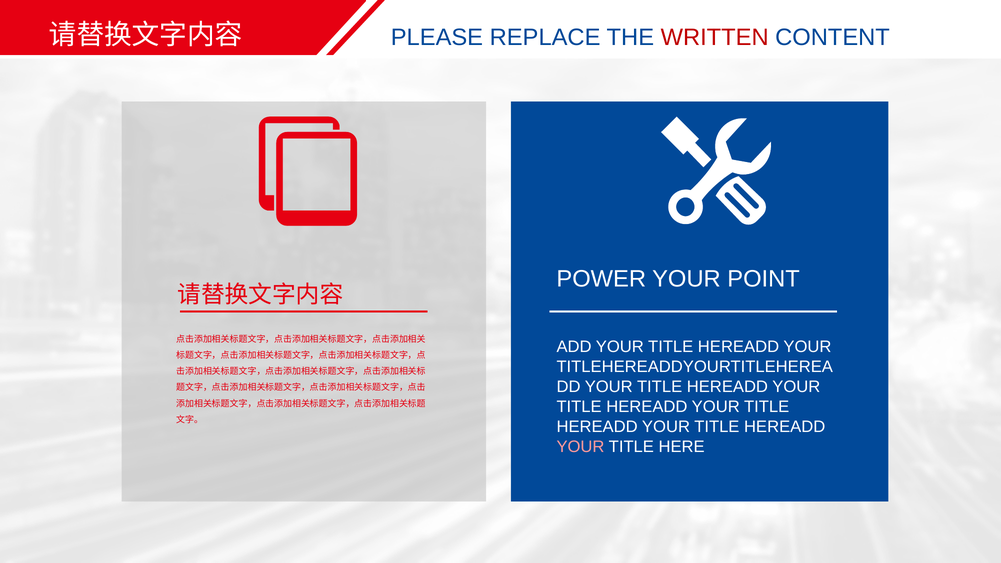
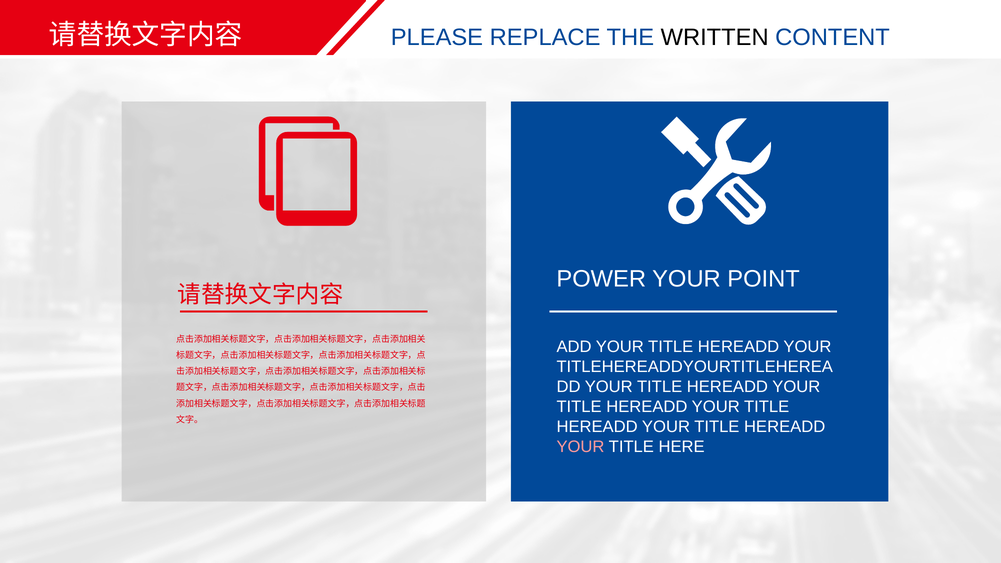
WRITTEN colour: red -> black (715, 37)
